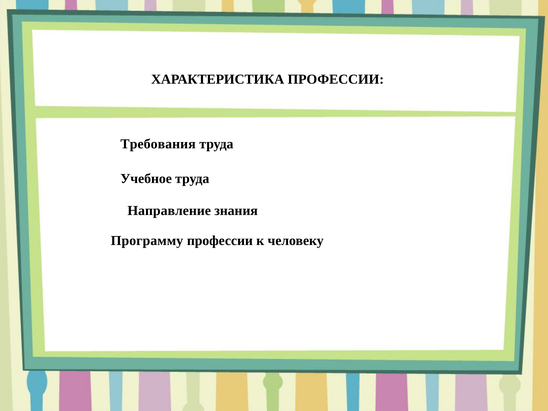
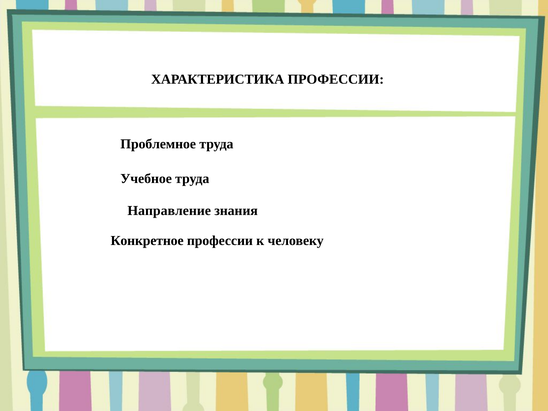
Требования: Требования -> Проблемное (158, 144)
Программу: Программу -> Конкретное (147, 241)
